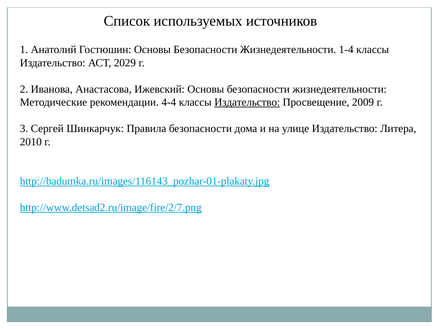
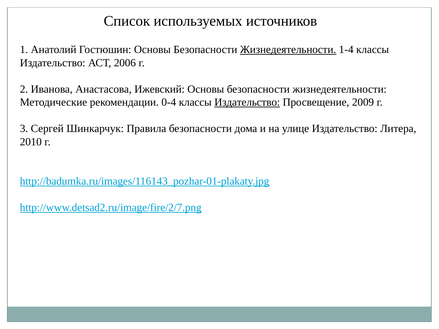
Жизнедеятельности underline: none -> present (288, 50)
2029: 2029 -> 2006 (125, 63)
4-4: 4-4 -> 0-4 (169, 102)
